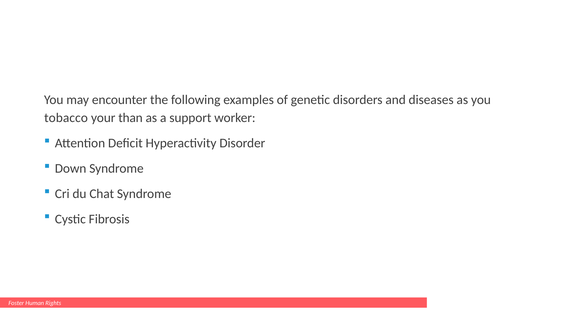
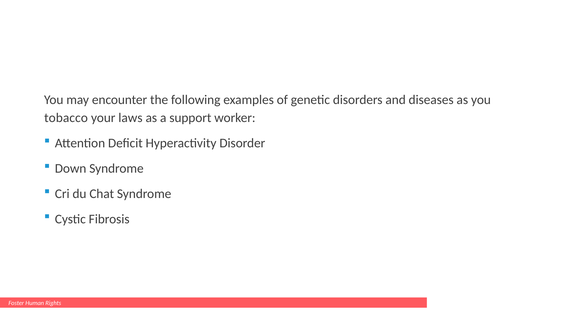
than: than -> laws (130, 118)
